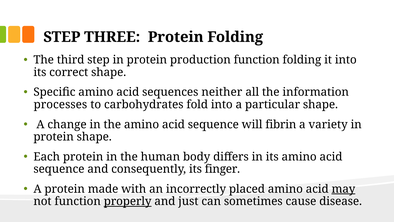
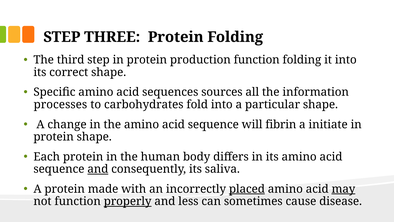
neither: neither -> sources (222, 92)
variety: variety -> initiate (328, 124)
and underline: none -> present (98, 169)
finger: finger -> saliva (222, 169)
placed underline: none -> present (247, 189)
just: just -> less (188, 201)
